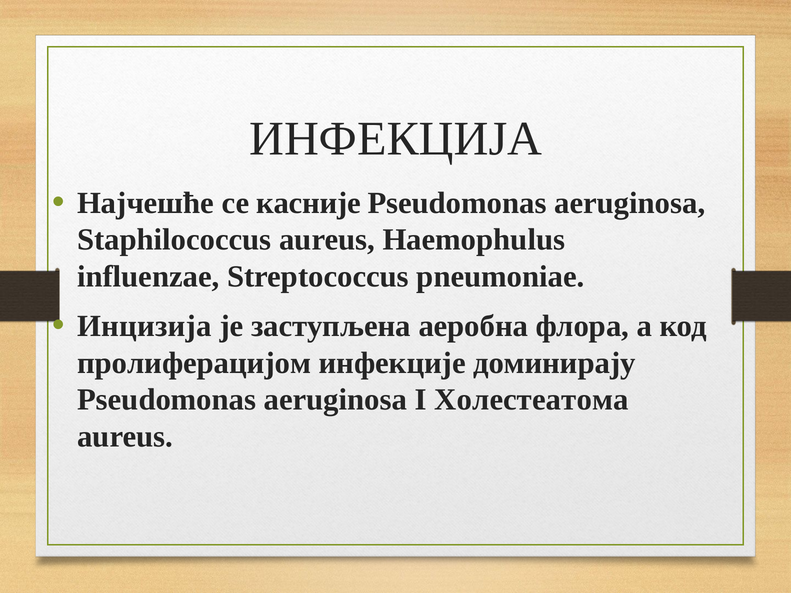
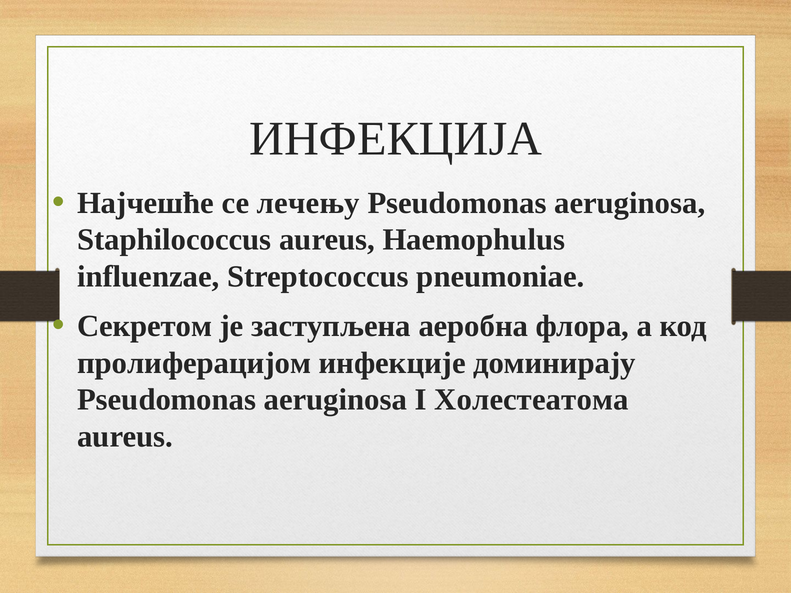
касније: касније -> лечењу (308, 203)
Инцизија: Инцизија -> Секретом (145, 326)
